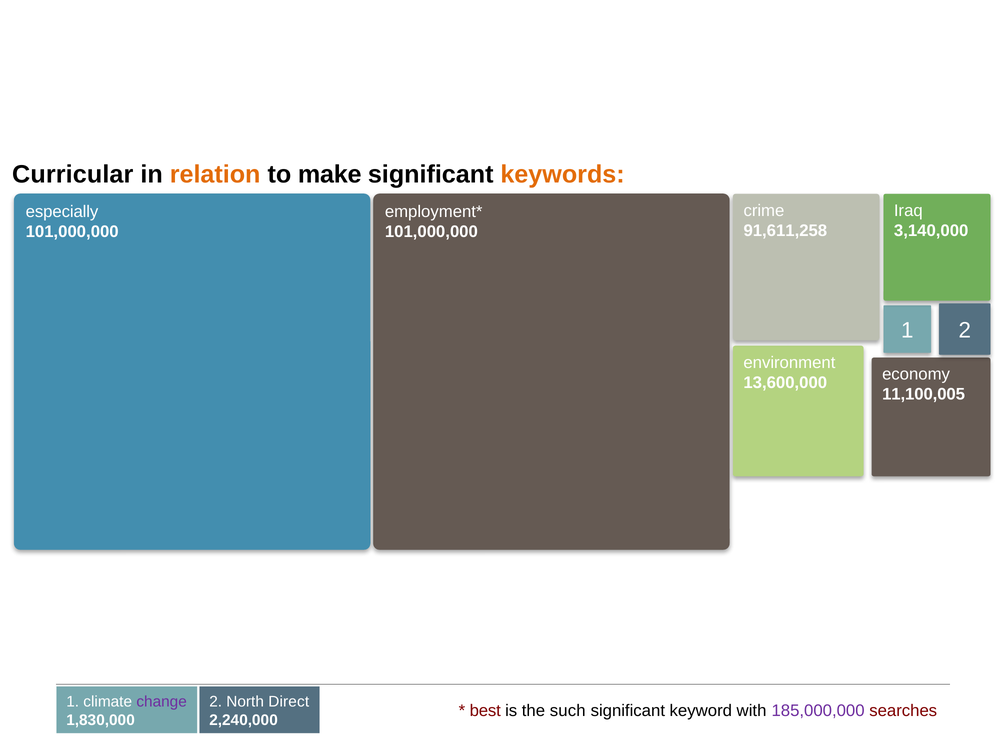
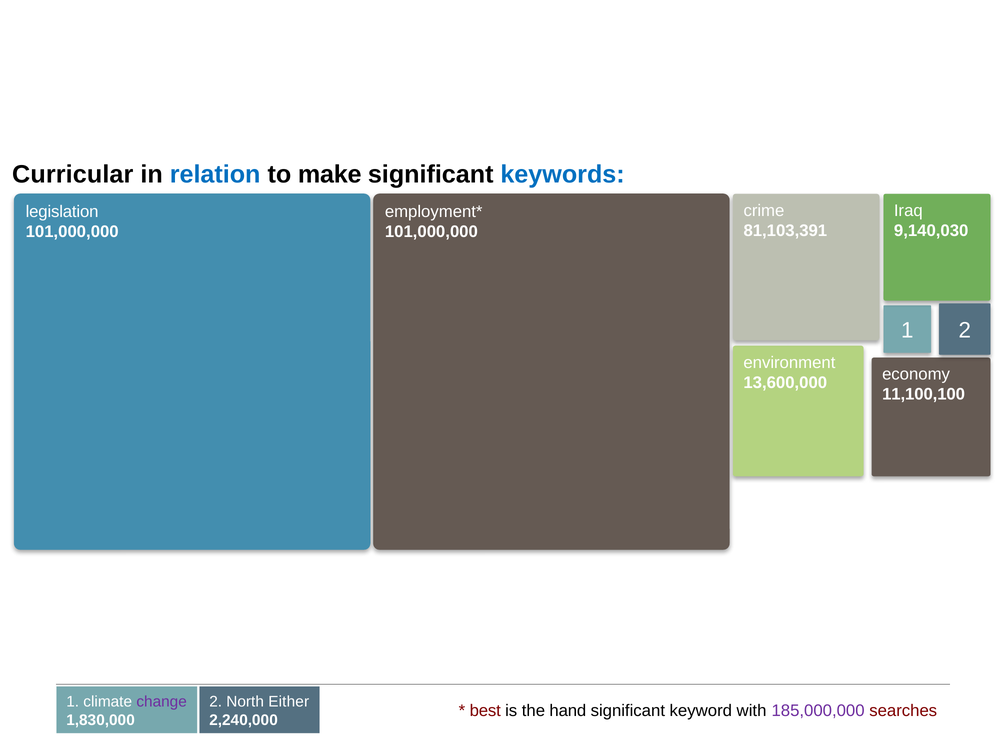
relation colour: orange -> blue (215, 174)
keywords colour: orange -> blue (563, 174)
especially: especially -> legislation (62, 212)
3,140,000: 3,140,000 -> 9,140,030 (931, 231)
91,611,258: 91,611,258 -> 81,103,391 (785, 231)
11,100,005: 11,100,005 -> 11,100,100 (924, 395)
Direct: Direct -> Either (289, 702)
such: such -> hand (568, 711)
